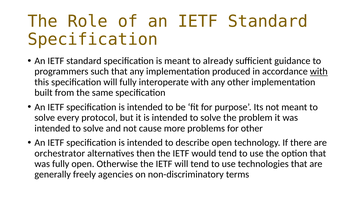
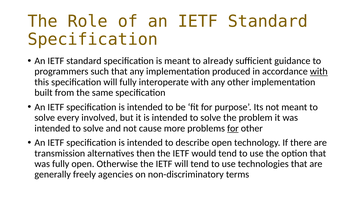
protocol: protocol -> involved (100, 118)
for underline: none -> present (233, 128)
orchestrator: orchestrator -> transmission (60, 153)
